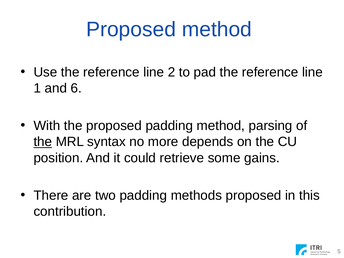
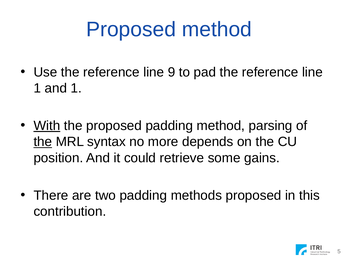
2: 2 -> 9 (172, 72)
and 6: 6 -> 1 (76, 88)
With underline: none -> present (47, 126)
